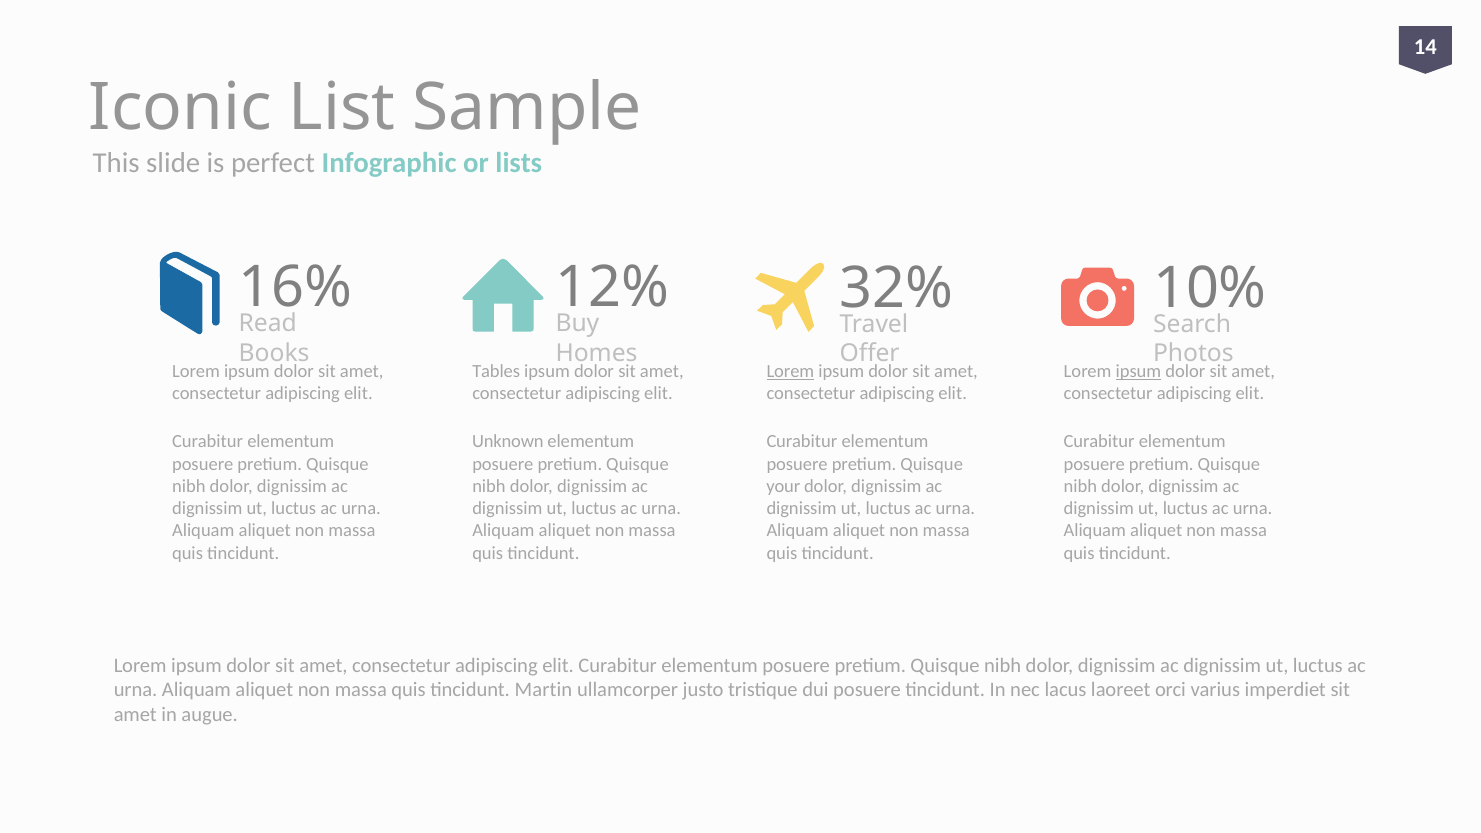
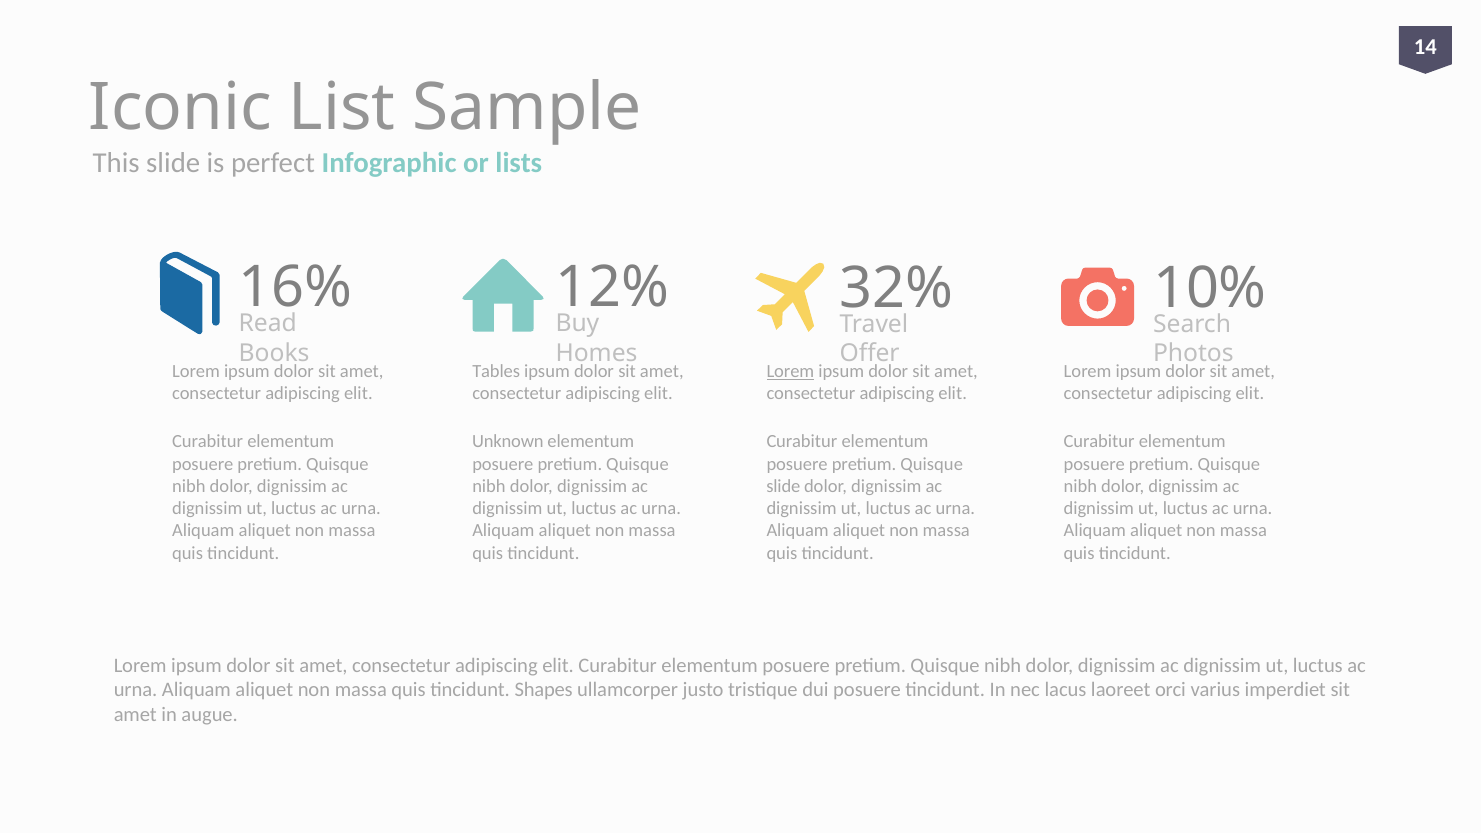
ipsum underline: present -> none (1138, 371)
your: your -> slide (783, 486)
Martin: Martin -> Shapes (544, 690)
